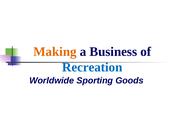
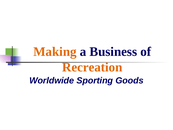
Recreation colour: blue -> orange (92, 67)
